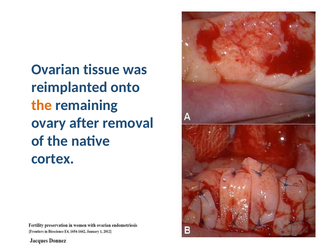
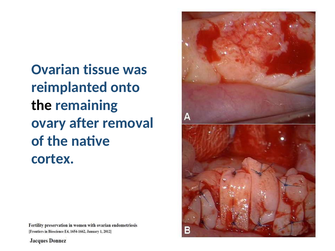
the colour: orange -> black (42, 105)
